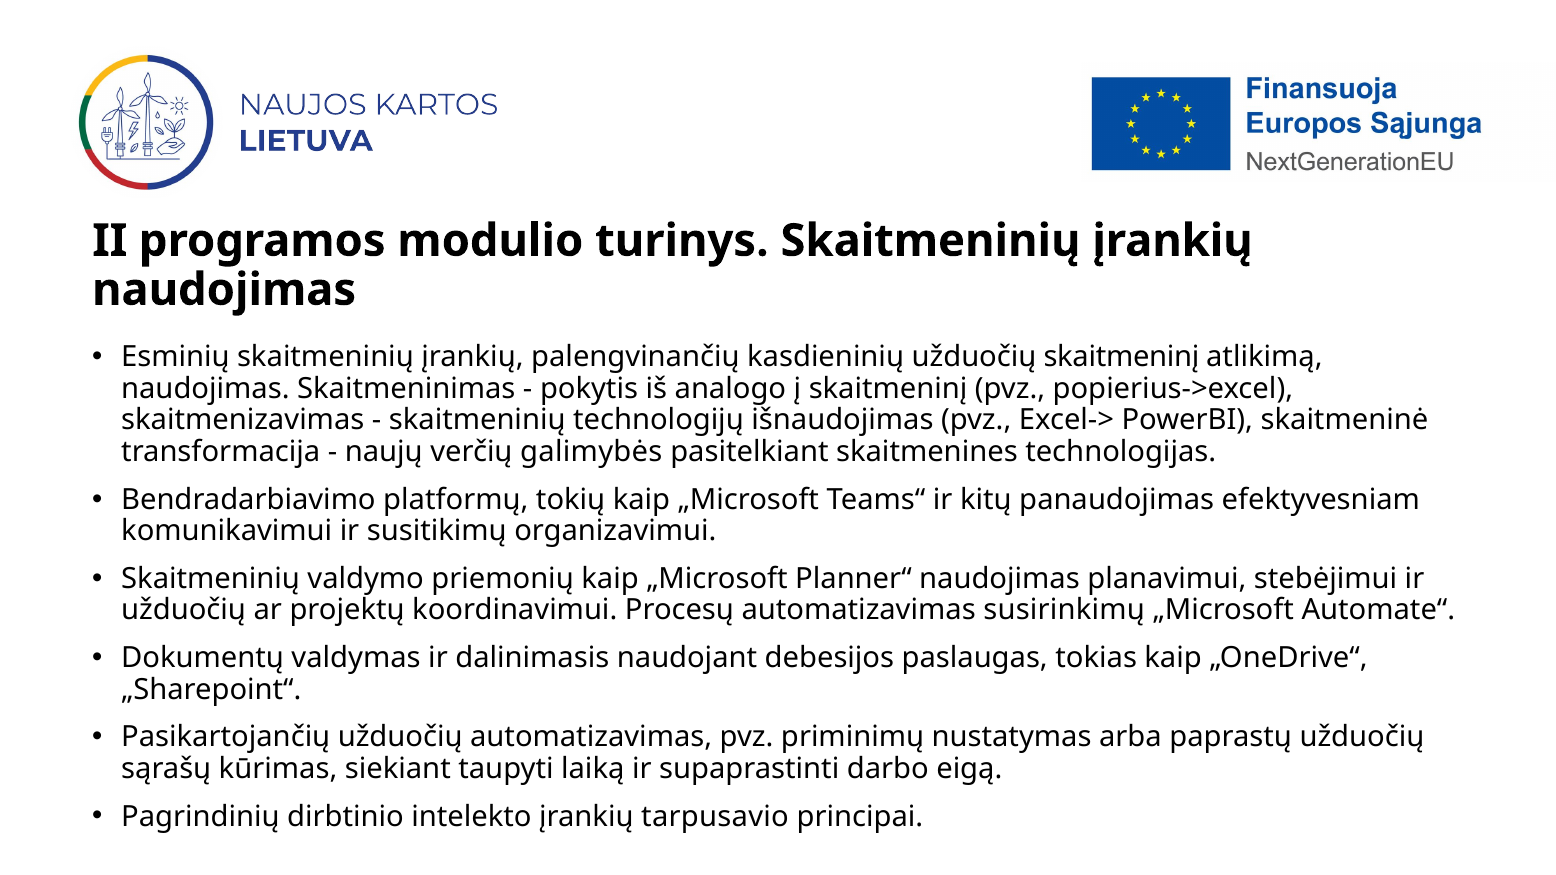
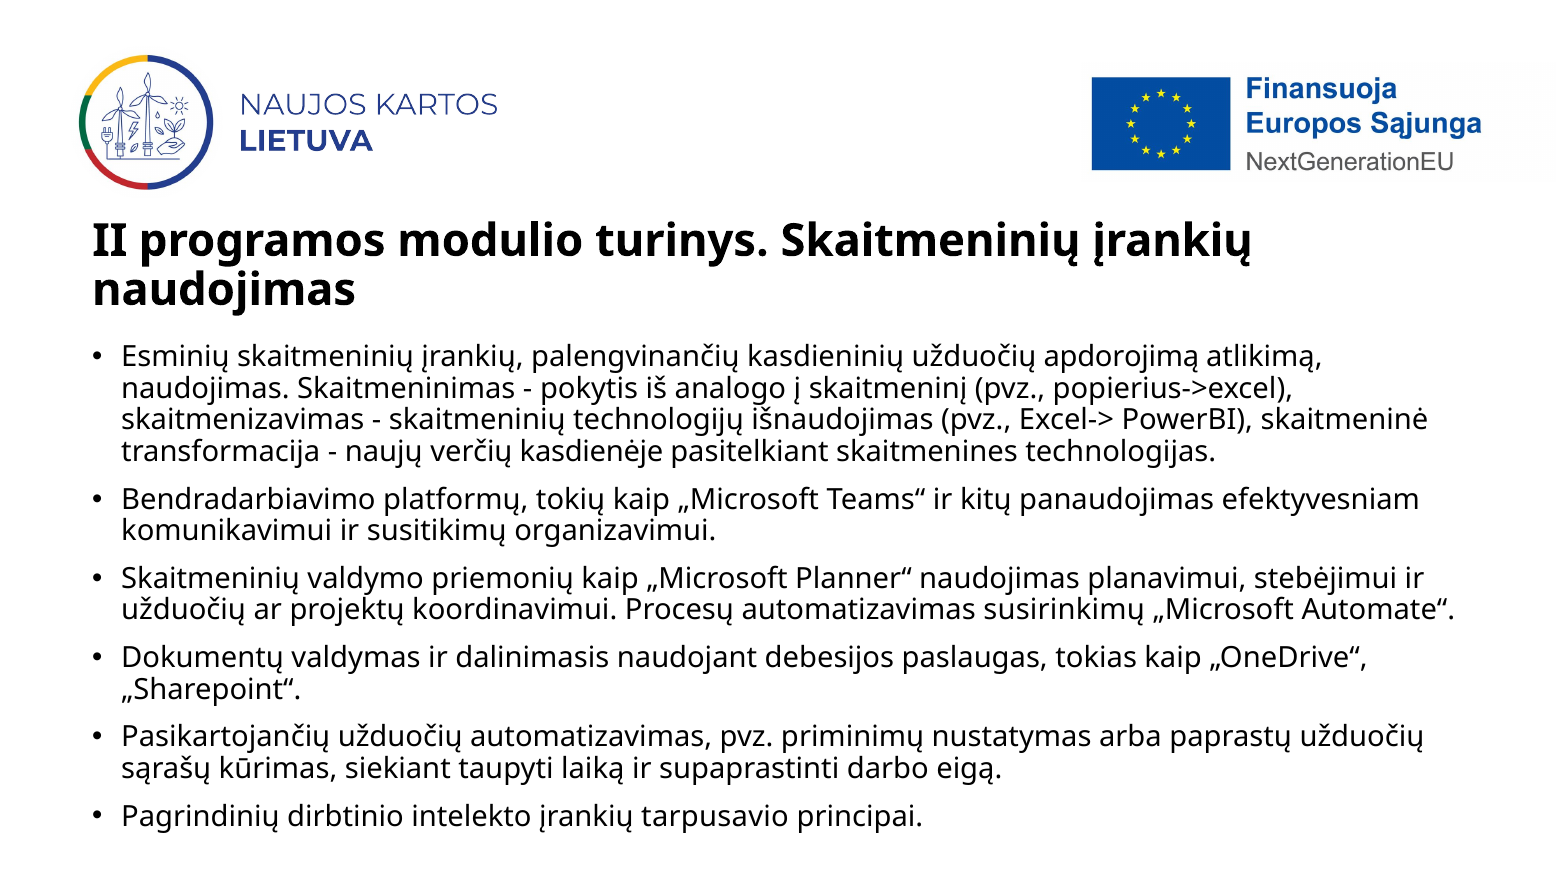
užduočių skaitmeninį: skaitmeninį -> apdorojimą (1121, 357)
galimybės: galimybės -> kasdienėje (592, 452)
